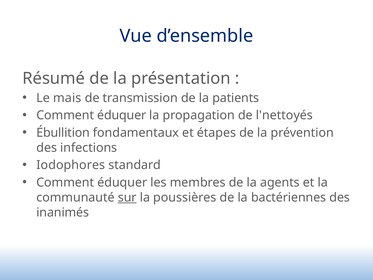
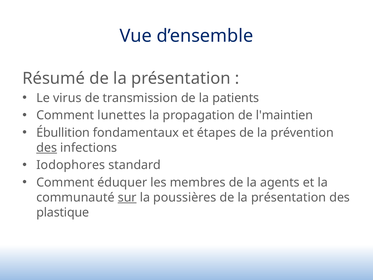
mais: mais -> virus (67, 98)
éduquer: éduquer -> lunettes (122, 115)
l'nettoyés: l'nettoyés -> l'maintien (285, 115)
des underline: none -> present (47, 148)
bactériennes: bactériennes -> présentation (289, 197)
inanimés: inanimés -> plastique (63, 212)
